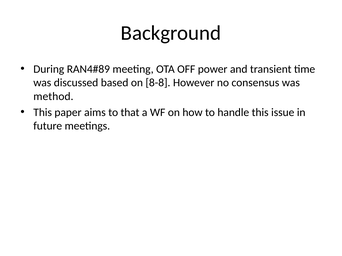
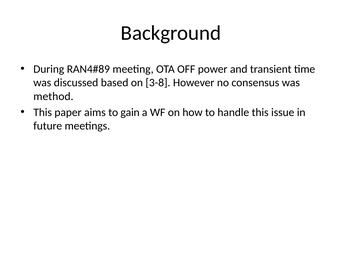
8-8: 8-8 -> 3-8 (158, 83)
that: that -> gain (130, 113)
